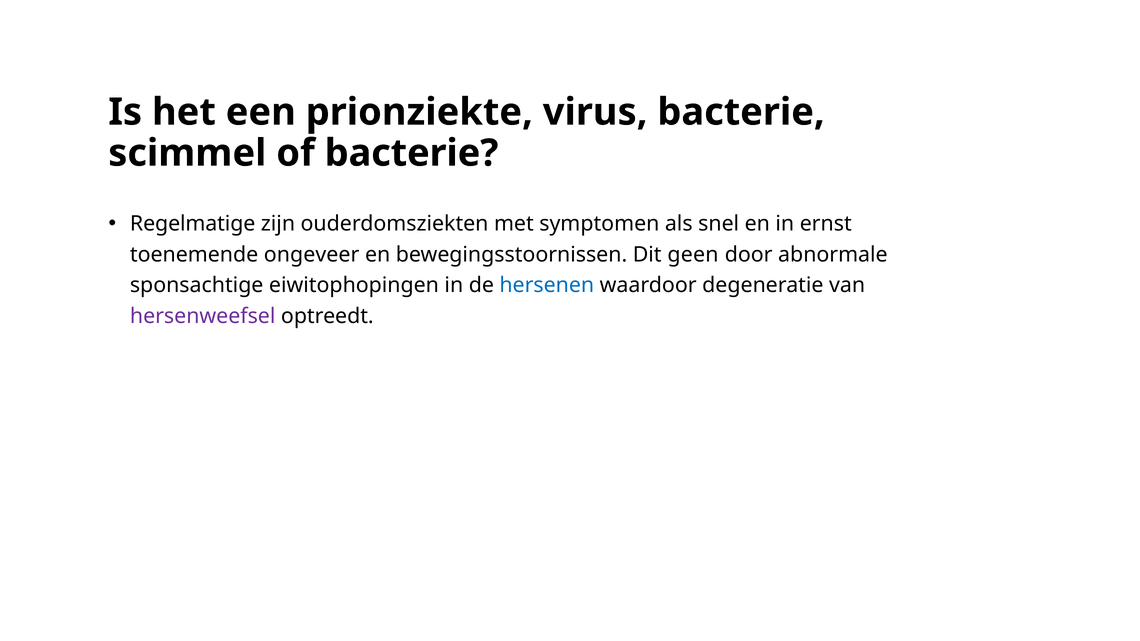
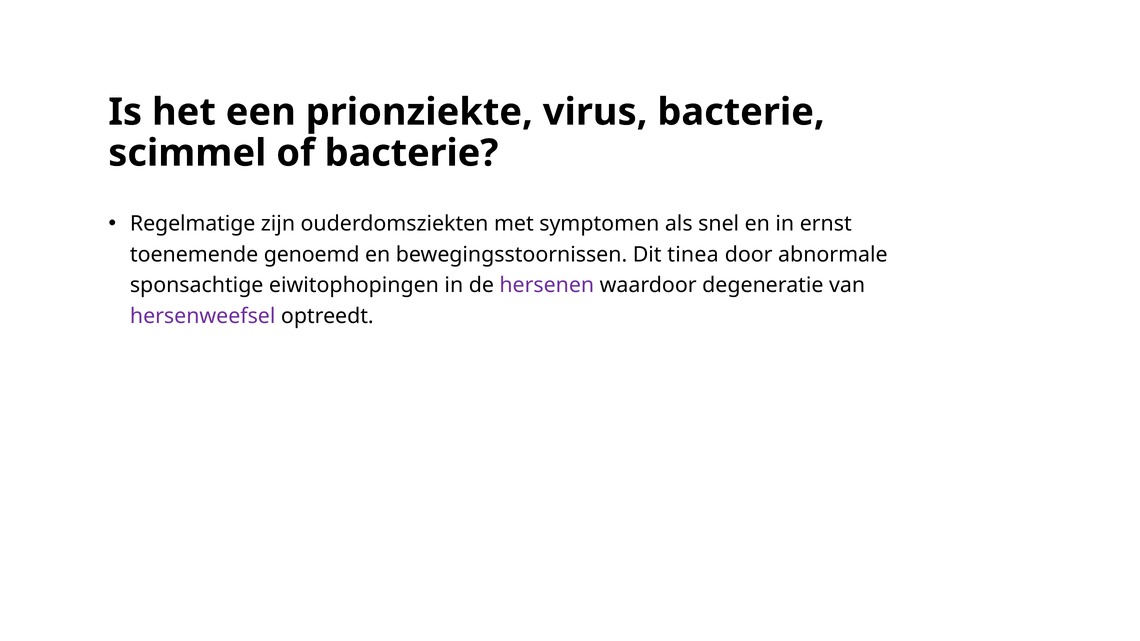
ongeveer: ongeveer -> genoemd (312, 255)
geen: geen -> tinea (693, 255)
hersenen colour: blue -> purple (547, 285)
